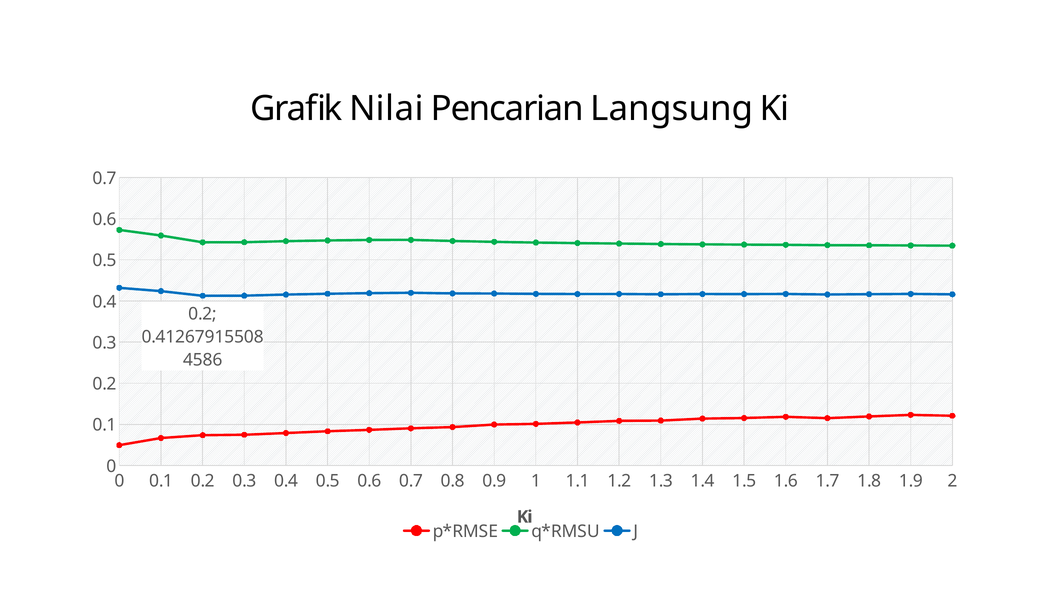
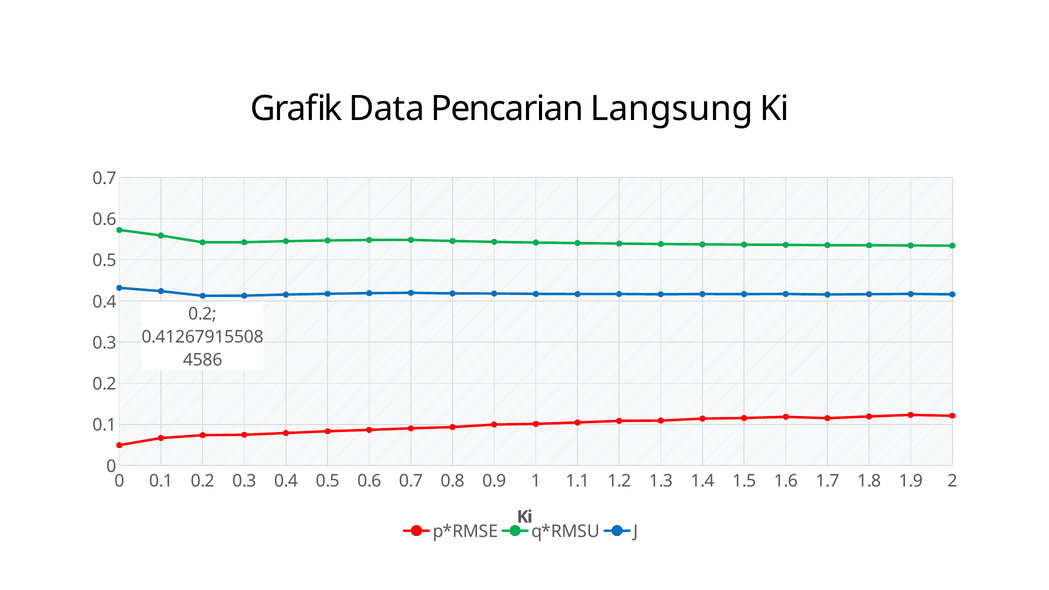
Nilai: Nilai -> Data (387, 109)
